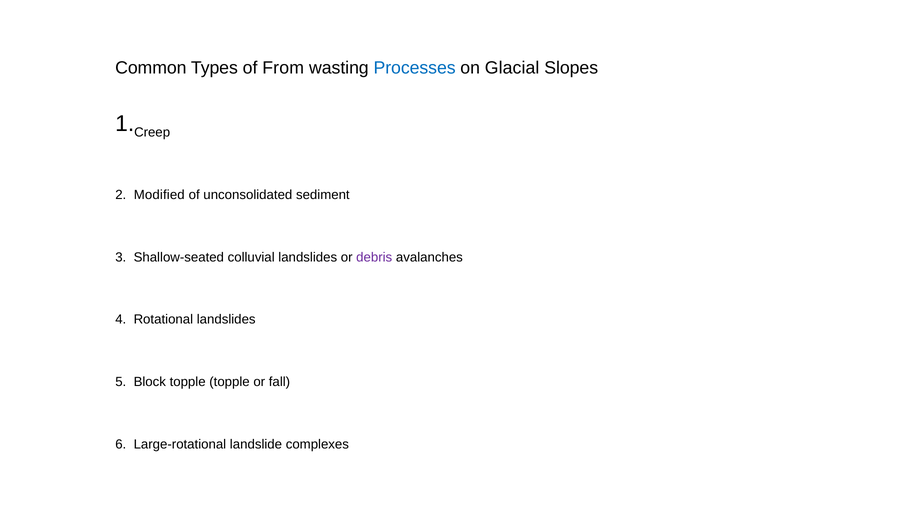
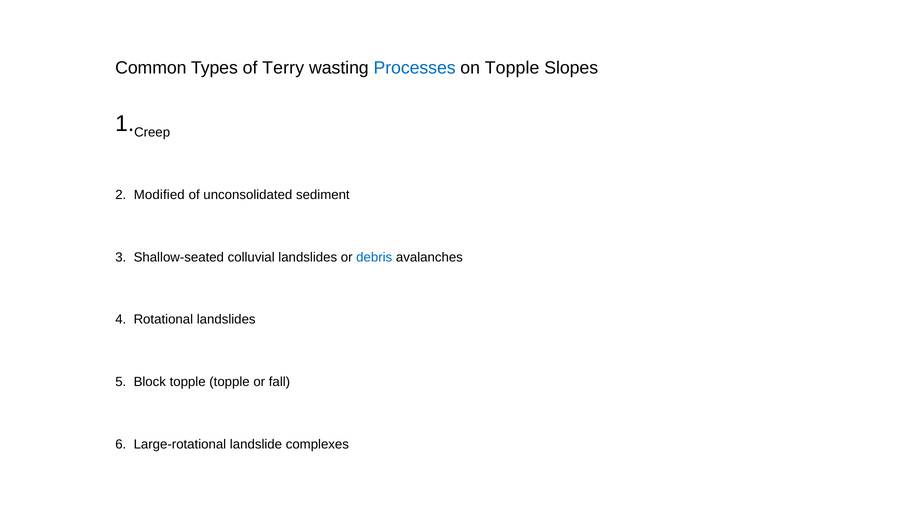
From: From -> Terry (283, 68)
on Glacial: Glacial -> Topple (512, 68)
debris colour: purple -> blue (374, 257)
